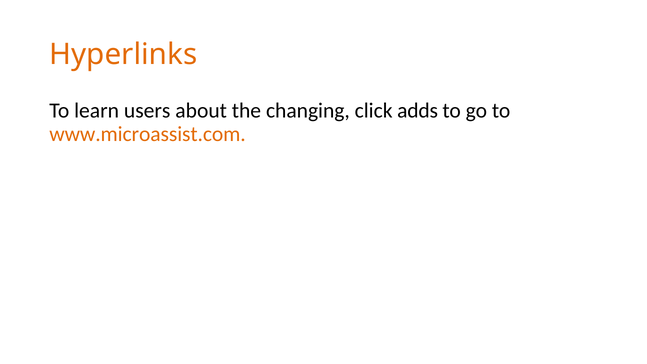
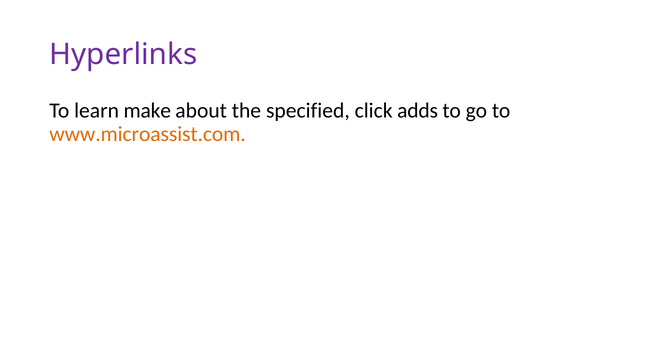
Hyperlinks colour: orange -> purple (123, 54)
users: users -> make (147, 111)
changing: changing -> specified (308, 111)
